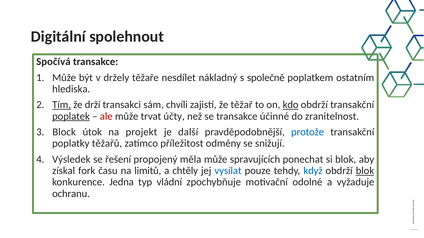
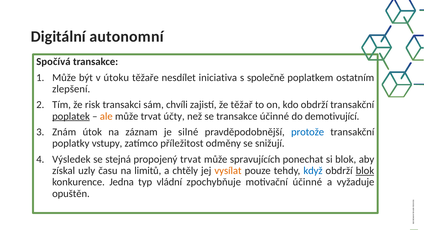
spolehnout: spolehnout -> autonomní (127, 37)
držely: držely -> útoku (116, 78)
nákladný: nákladný -> iniciativa (218, 78)
hlediska: hlediska -> zlepšení (71, 89)
Tím underline: present -> none (62, 105)
drží: drží -> risk (93, 105)
kdo underline: present -> none (291, 105)
ale colour: red -> orange (106, 116)
zranitelnost: zranitelnost -> demotivující (332, 116)
Block: Block -> Znám (64, 132)
projekt: projekt -> záznam (142, 132)
další: další -> silné (188, 132)
těžařů: těžařů -> vstupy (107, 144)
řešení: řešení -> stejná (118, 160)
propojený měla: měla -> trvat (191, 160)
fork: fork -> uzly (87, 171)
vysílat colour: blue -> orange (228, 171)
motivační odolné: odolné -> účinné (307, 183)
ochranu: ochranu -> opuštěn (71, 194)
